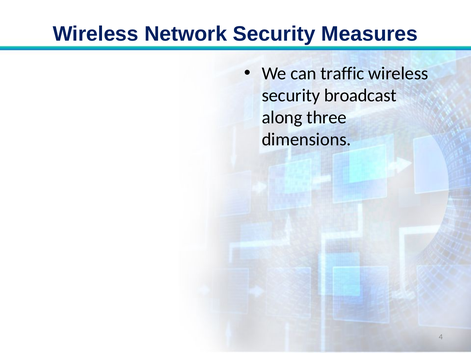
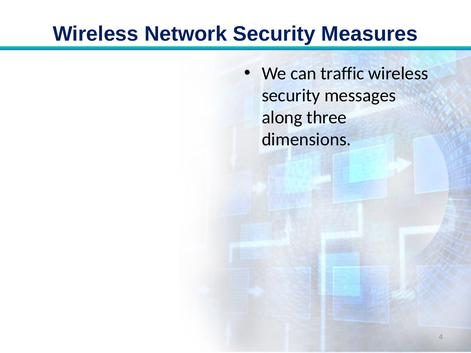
broadcast: broadcast -> messages (360, 95)
